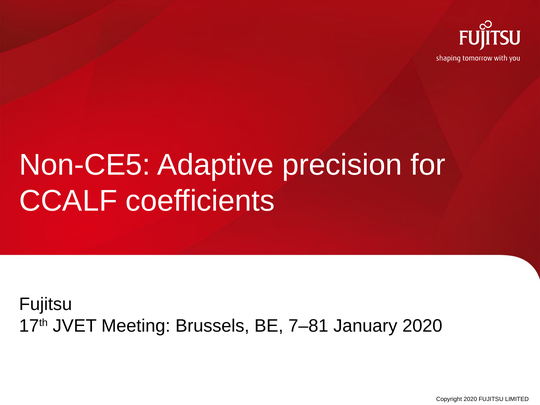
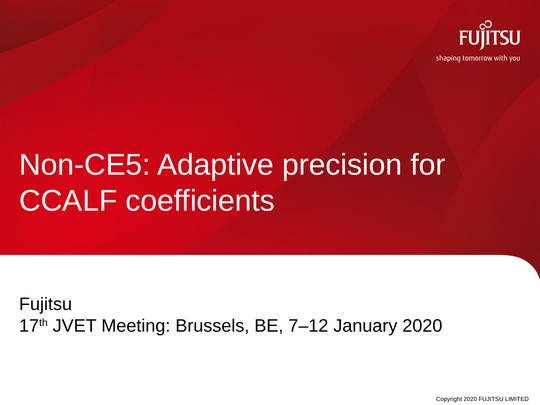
7–81: 7–81 -> 7–12 (308, 326)
